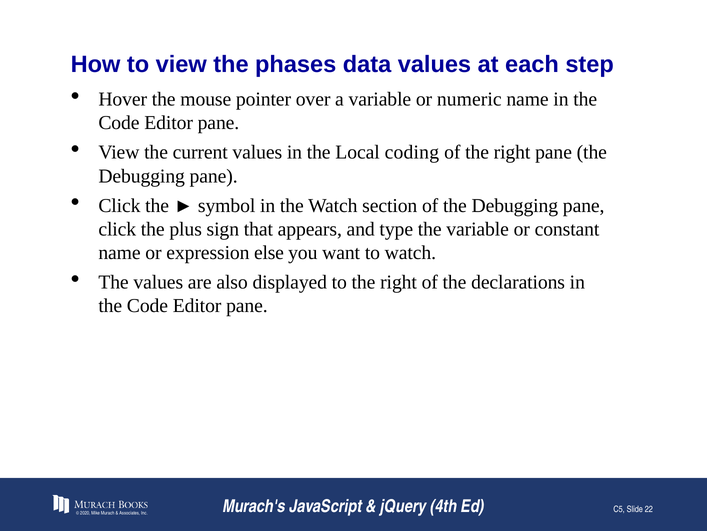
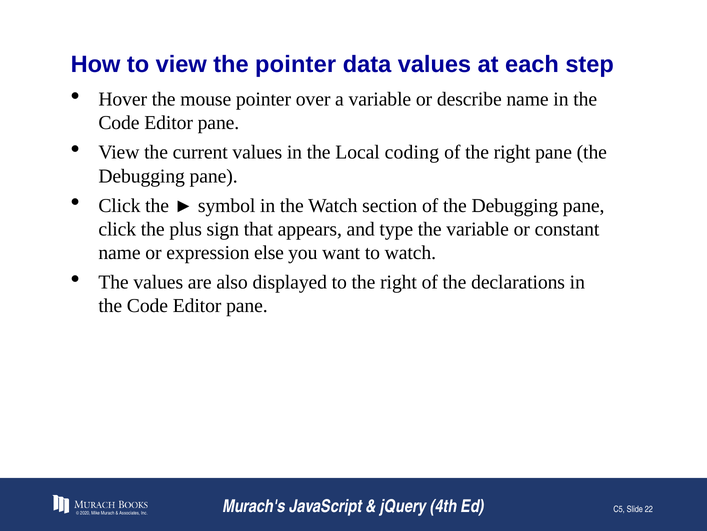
the phases: phases -> pointer (296, 64)
numeric: numeric -> describe (469, 99)
